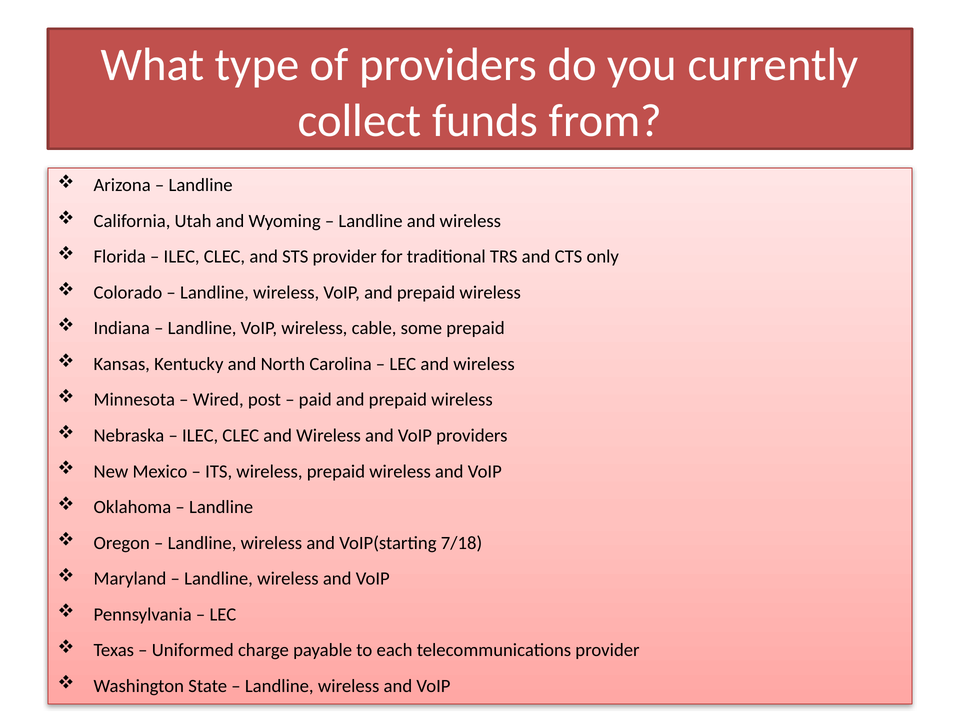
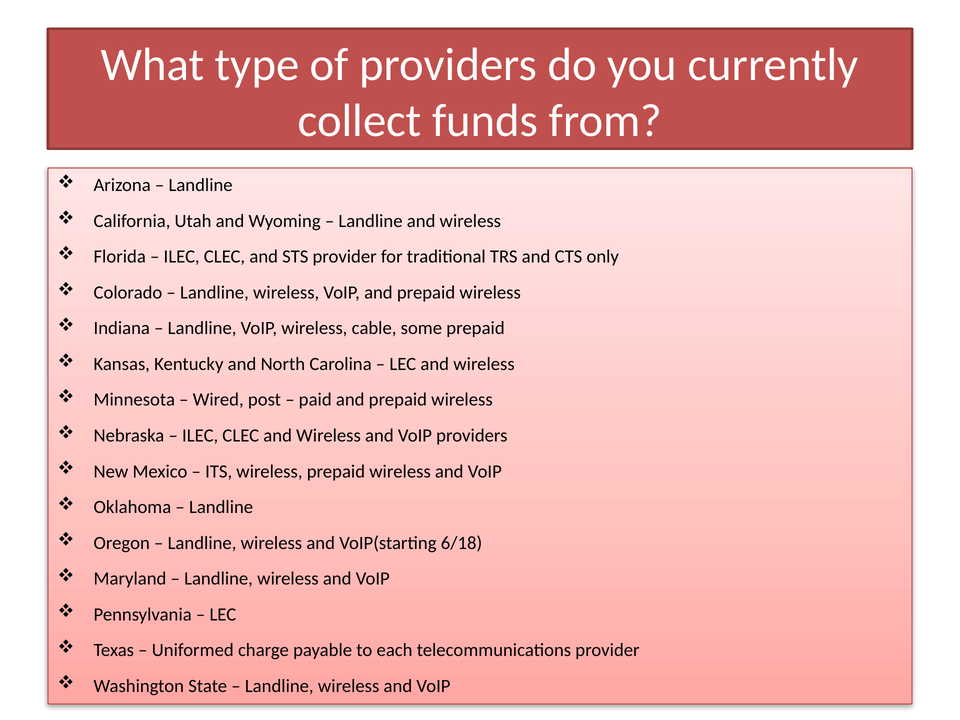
7/18: 7/18 -> 6/18 (461, 543)
